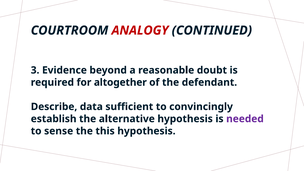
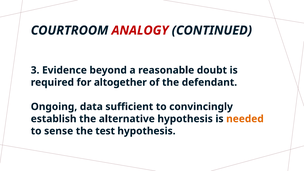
Describe: Describe -> Ongoing (54, 107)
needed colour: purple -> orange (245, 119)
this: this -> test (105, 131)
